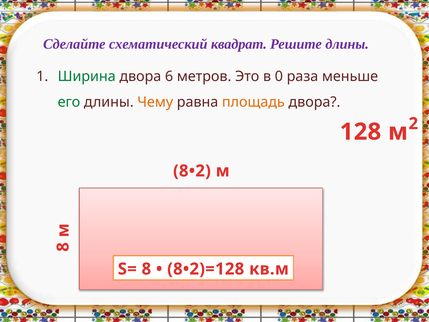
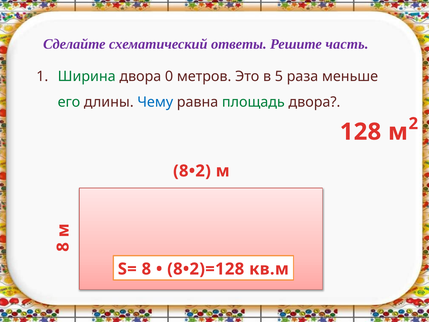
квадрат: квадрат -> ответы (239, 44)
Решите длины: длины -> часть (347, 44)
6: 6 -> 0 (169, 76)
0: 0 -> 5 (279, 76)
Чему colour: orange -> blue (155, 102)
площадь colour: orange -> green (253, 102)
